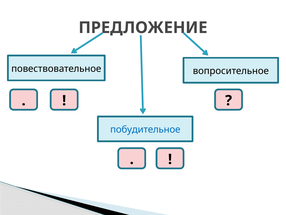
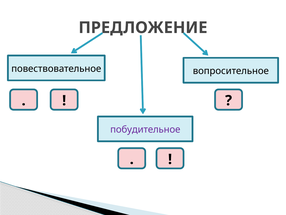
побудительное colour: blue -> purple (145, 129)
